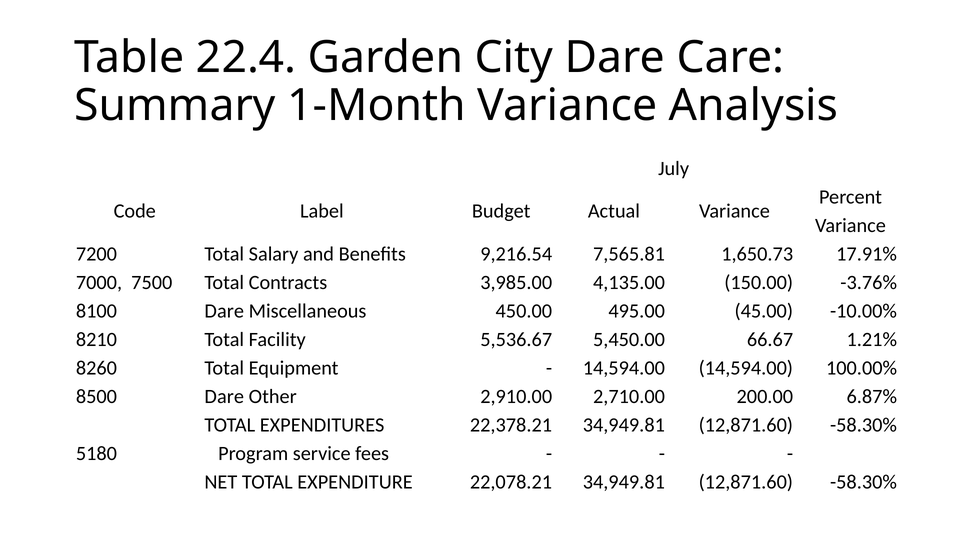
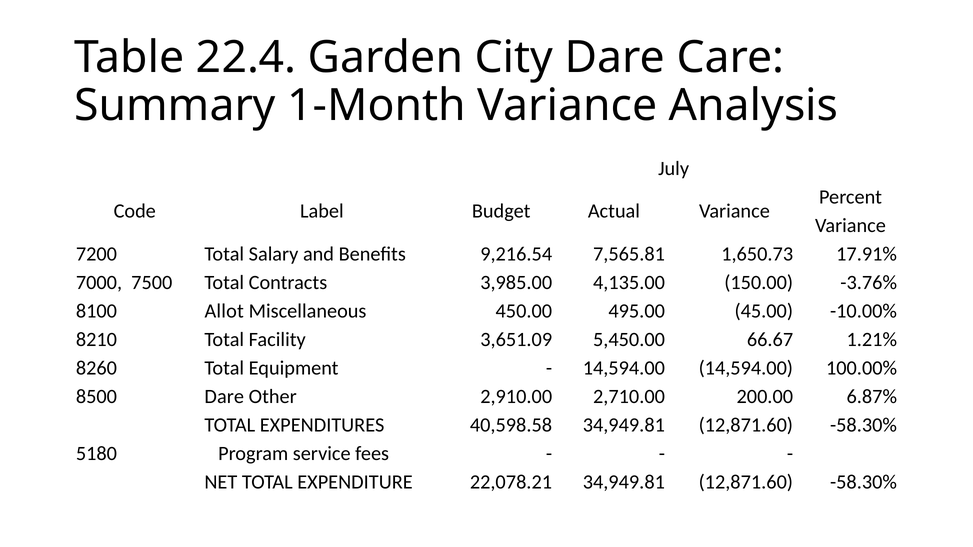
8100 Dare: Dare -> Allot (224, 311)
5,536.67: 5,536.67 -> 3,651.09 (516, 340)
22,378.21: 22,378.21 -> 40,598.58 (511, 425)
